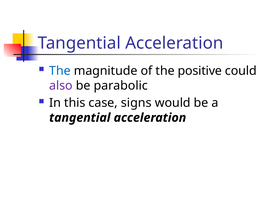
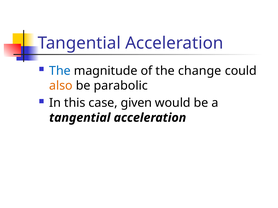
positive: positive -> change (200, 71)
also colour: purple -> orange (61, 86)
signs: signs -> given (136, 103)
